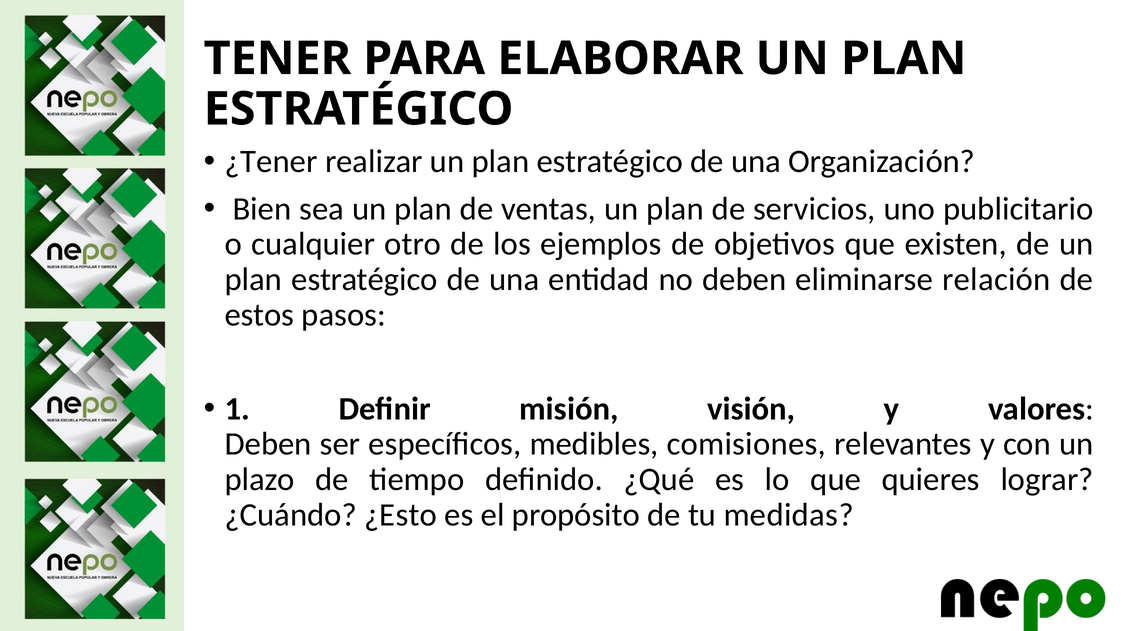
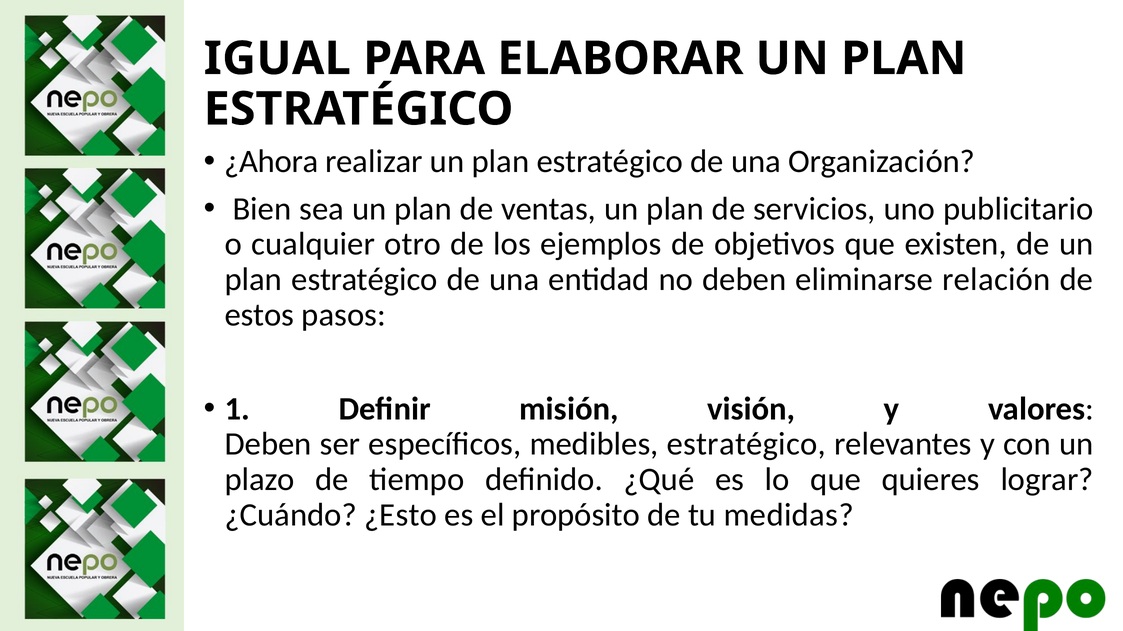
TENER: TENER -> IGUAL (277, 59)
¿Tener: ¿Tener -> ¿Ahora (271, 162)
medibles comisiones: comisiones -> estratégico (746, 445)
